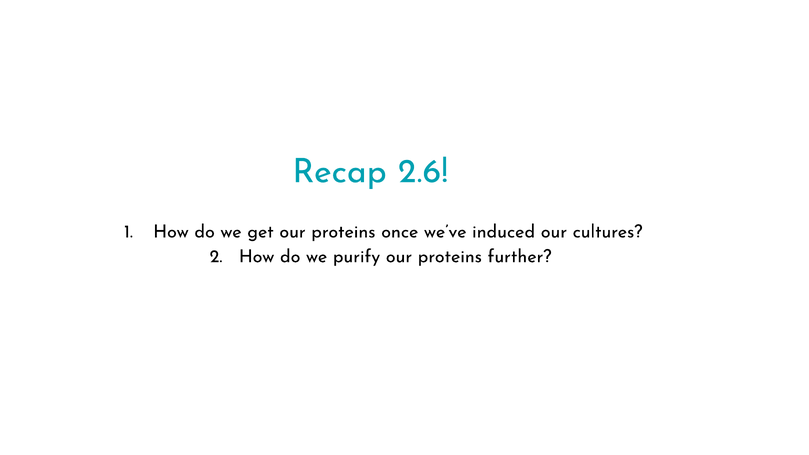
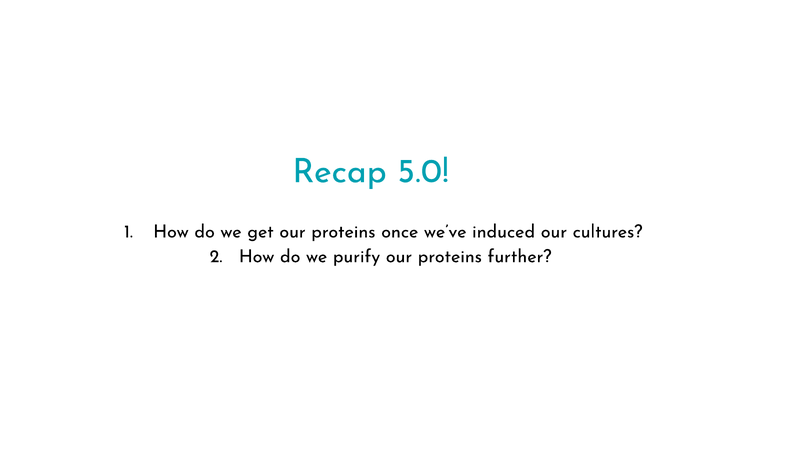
2.6: 2.6 -> 5.0 (423, 171)
